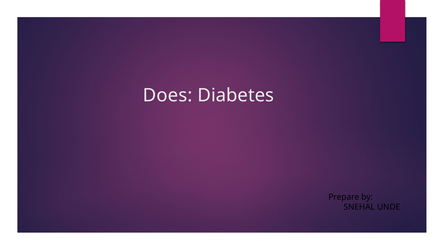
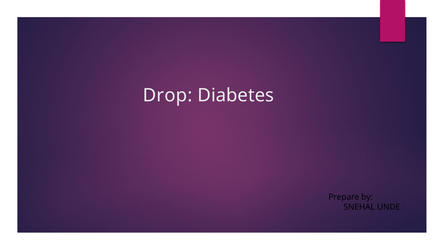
Does: Does -> Drop (168, 95)
